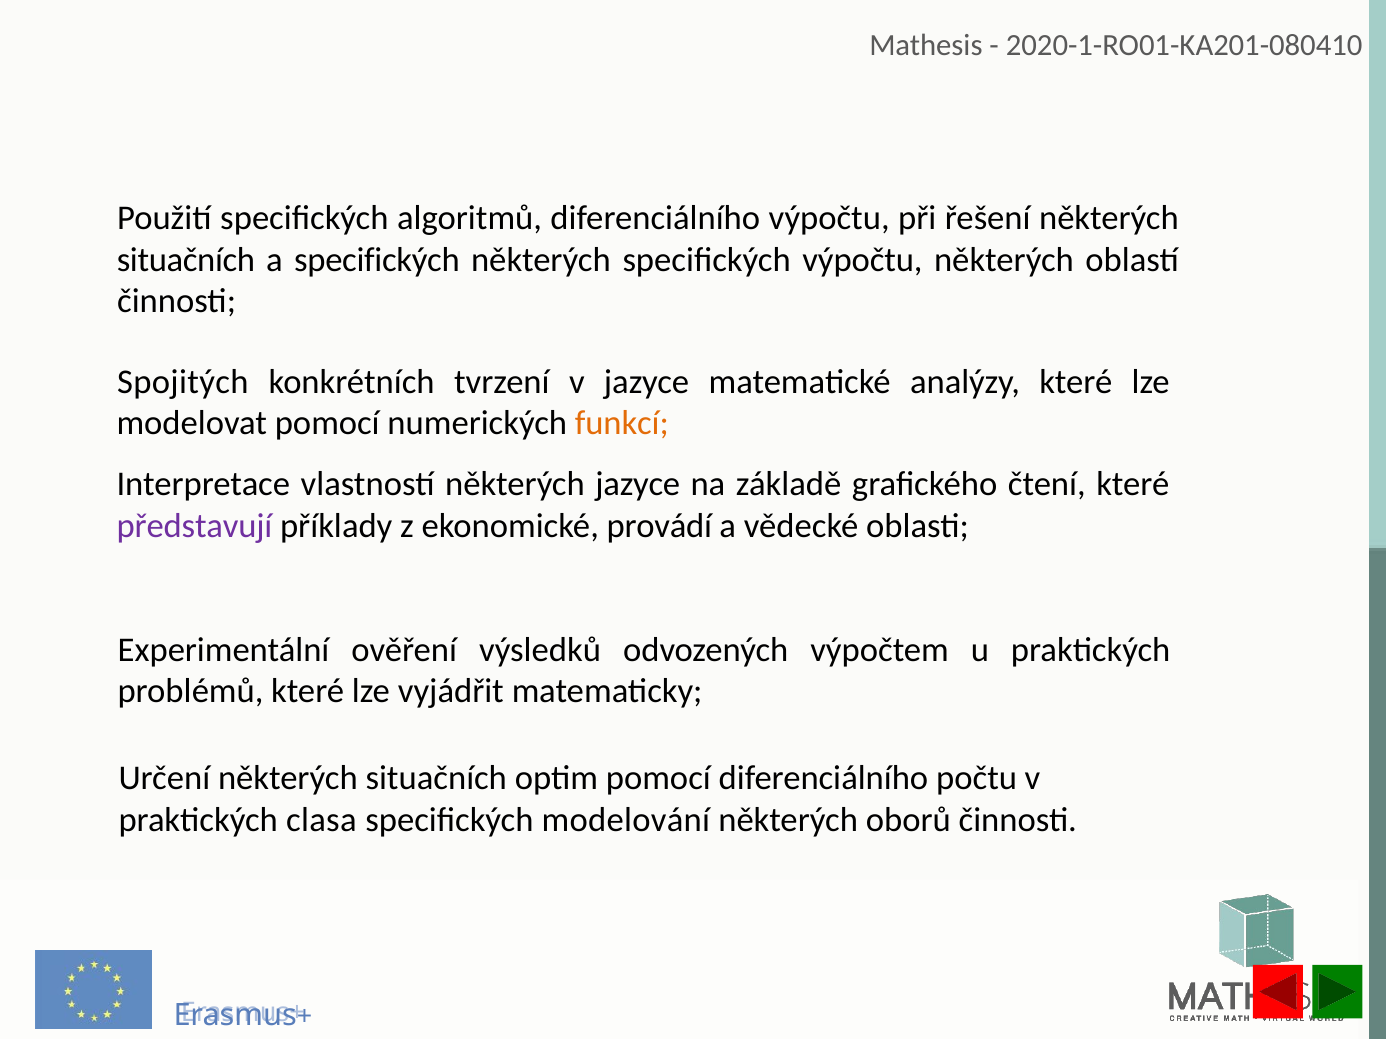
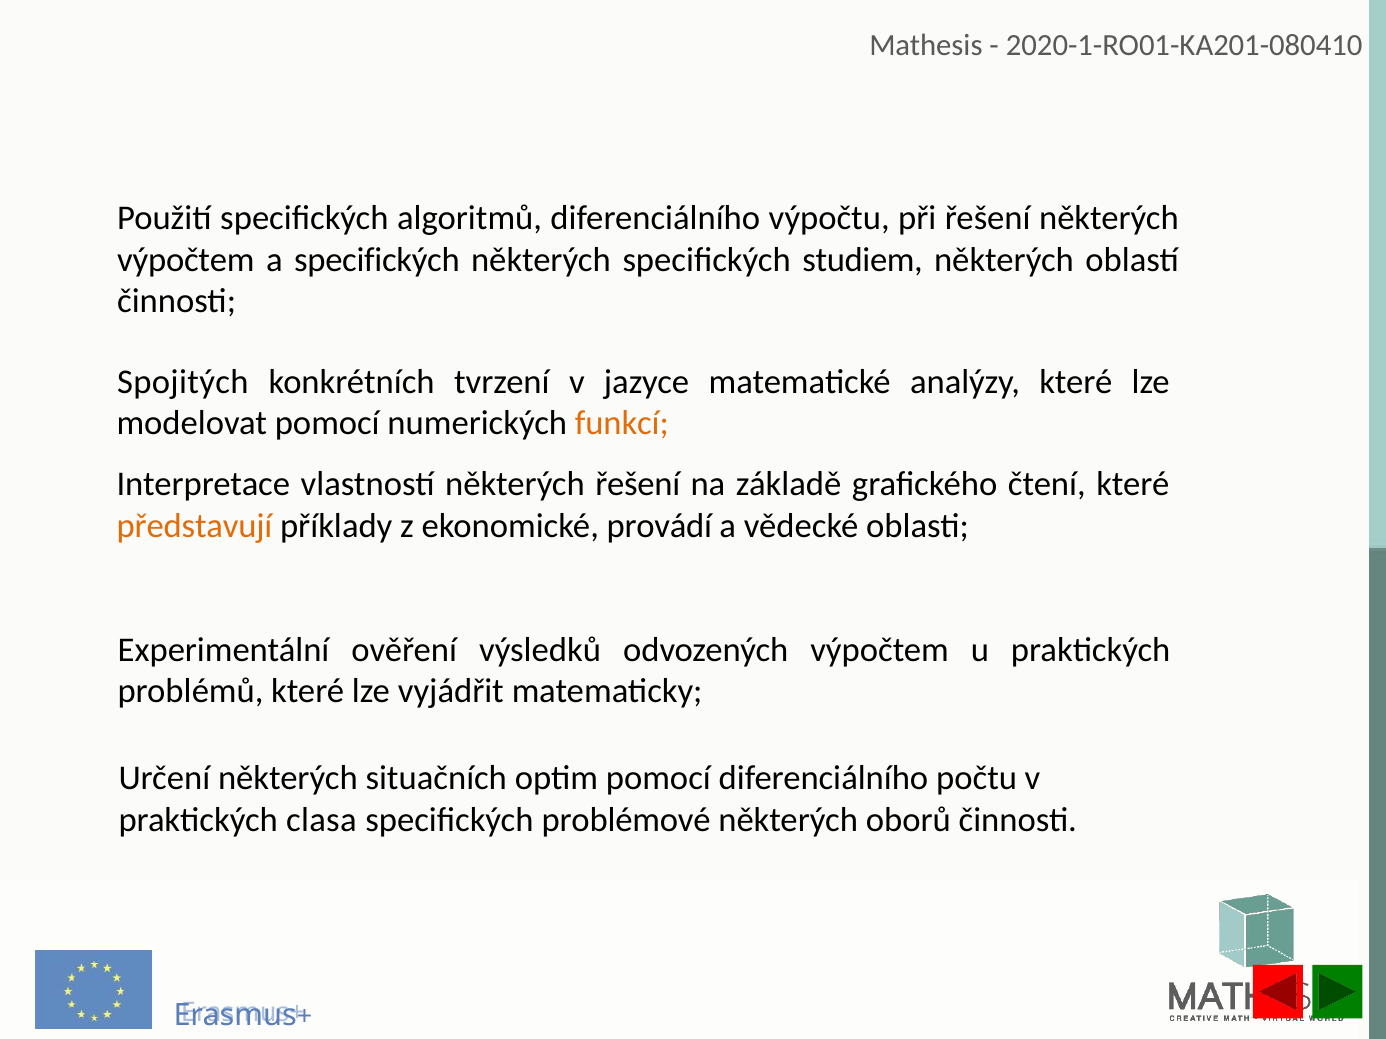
situačních: situačních -> výpočtem (186, 260)
specifických výpočtu: výpočtu -> studiem (863, 260)
některých jazyce: jazyce -> řešení (638, 484)
představují colour: purple -> orange (195, 526)
modelování: modelování -> problémové (626, 820)
